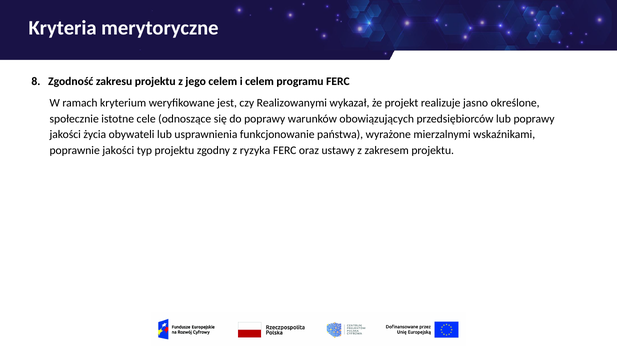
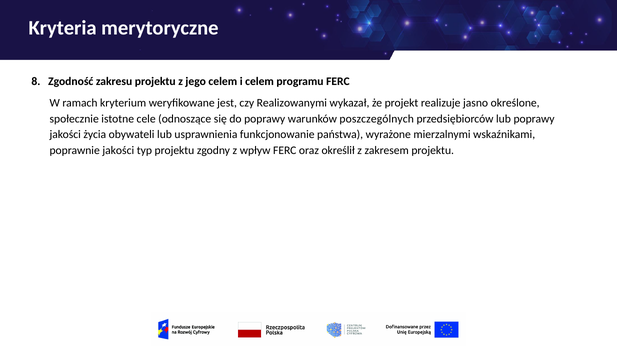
obowiązujących: obowiązujących -> poszczególnych (377, 119)
ryzyka: ryzyka -> wpływ (255, 151)
ustawy: ustawy -> określił (338, 151)
